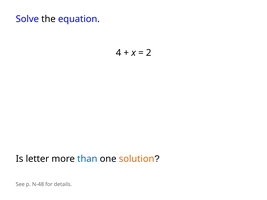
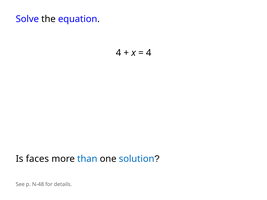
2: 2 -> 4 (149, 53)
letter: letter -> faces (37, 159)
solution colour: orange -> blue (137, 159)
